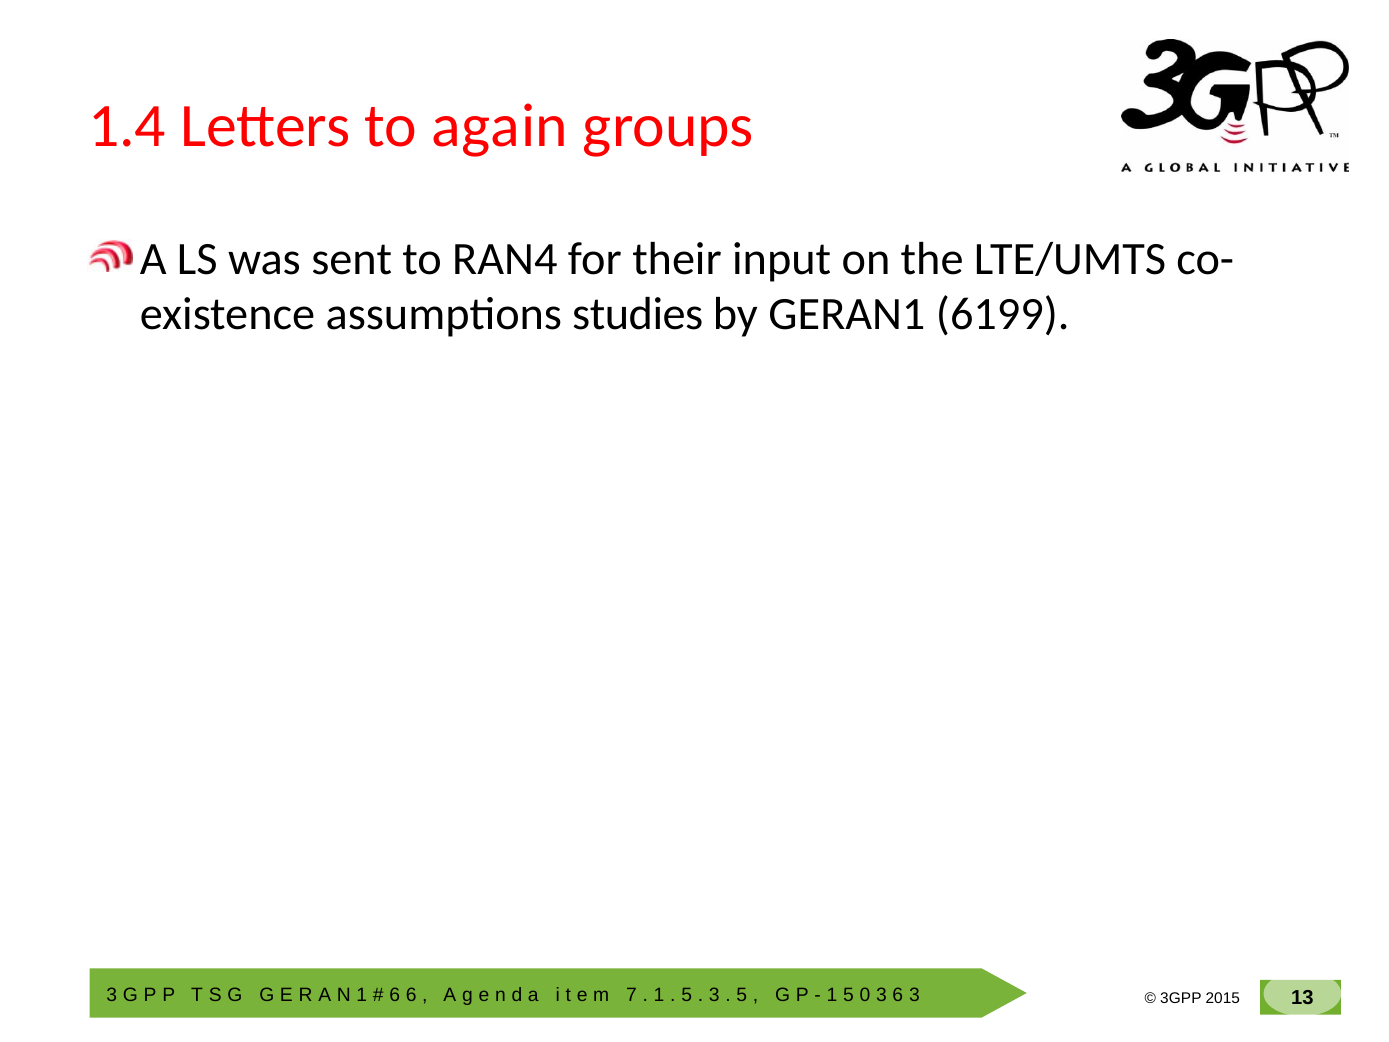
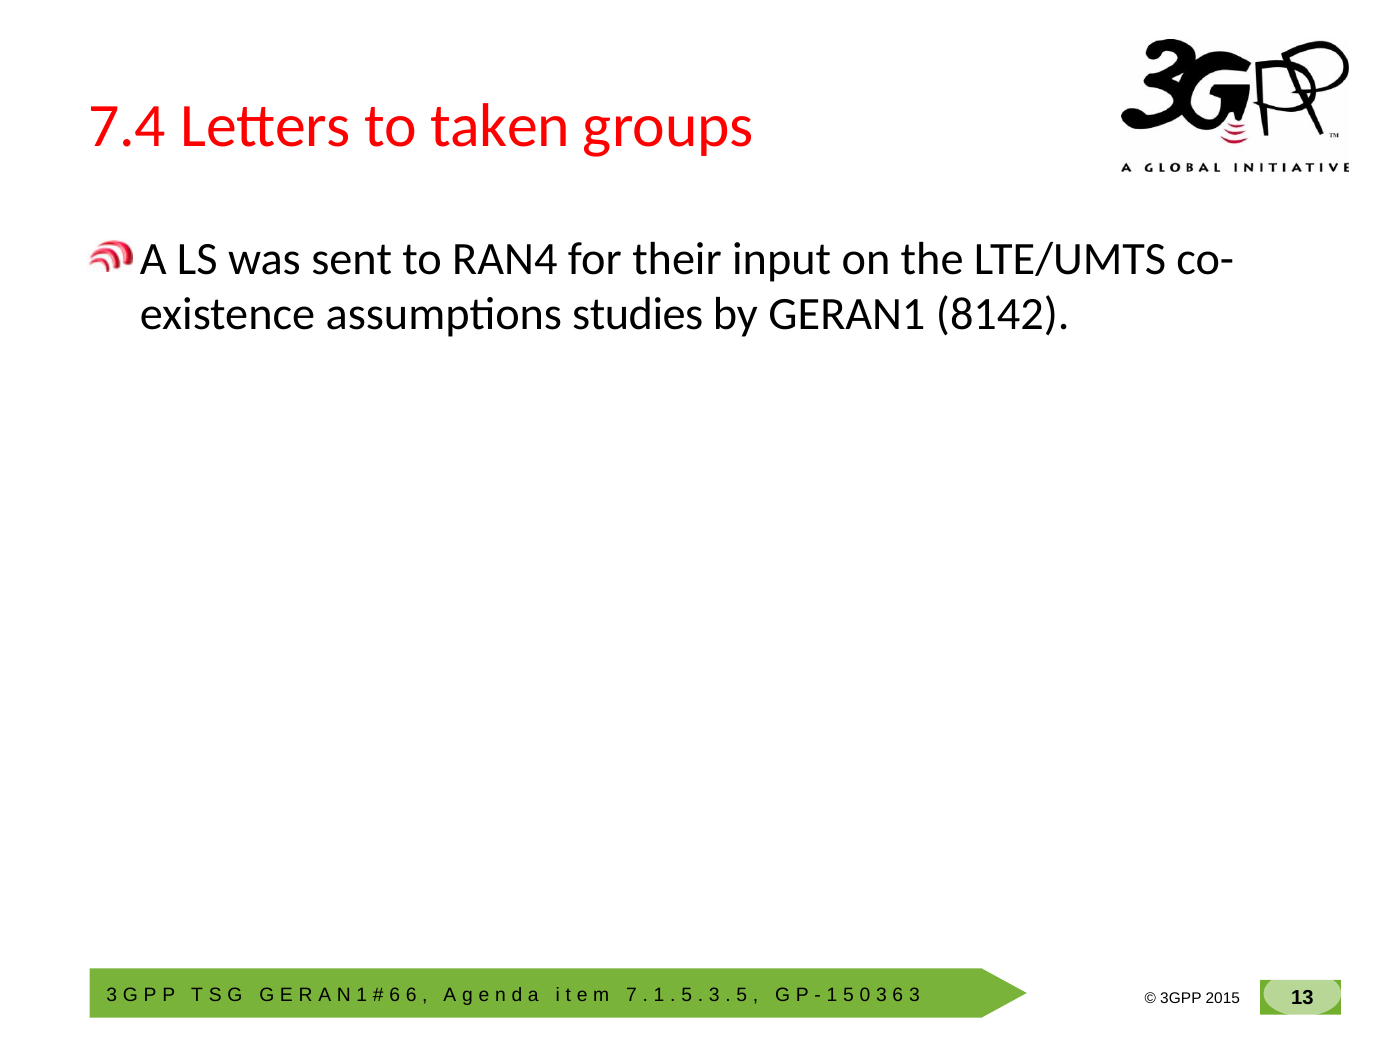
1.4: 1.4 -> 7.4 (127, 126)
again: again -> taken (500, 126)
6199: 6199 -> 8142 (1003, 314)
